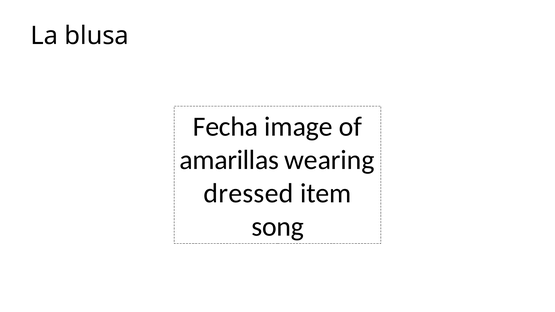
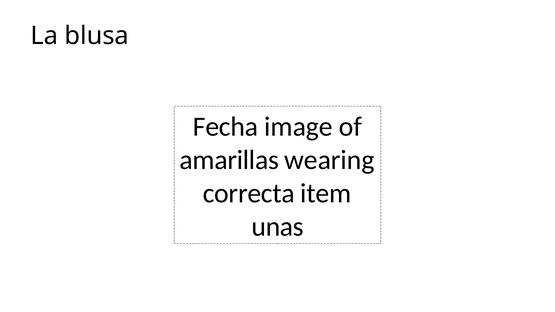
dressed: dressed -> correcta (249, 193)
song: song -> unas (278, 227)
